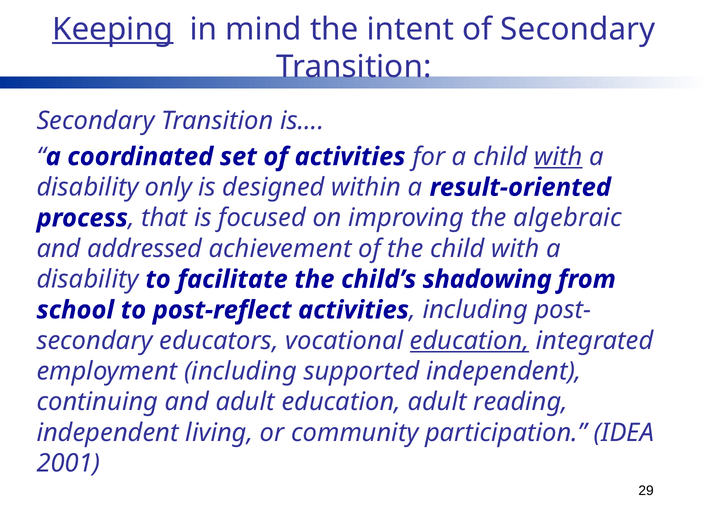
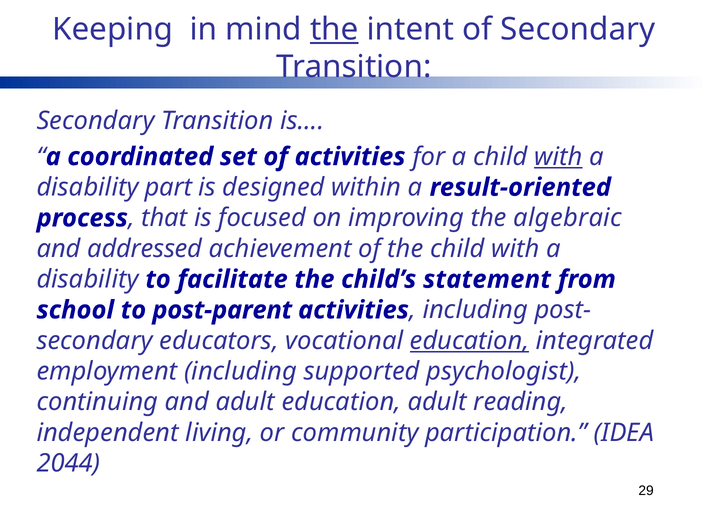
Keeping underline: present -> none (113, 29)
the underline: none -> present (334, 29)
only: only -> part (168, 187)
shadowing: shadowing -> statement (487, 279)
post-reflect: post-reflect -> post-parent (222, 310)
supported independent: independent -> psychologist (504, 371)
2001: 2001 -> 2044 (68, 463)
